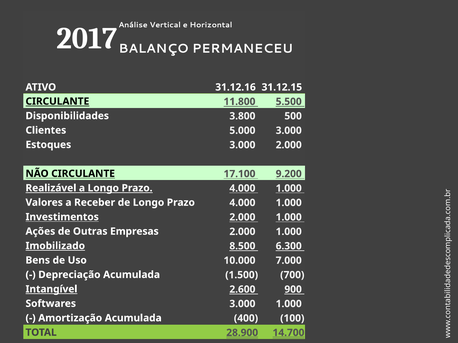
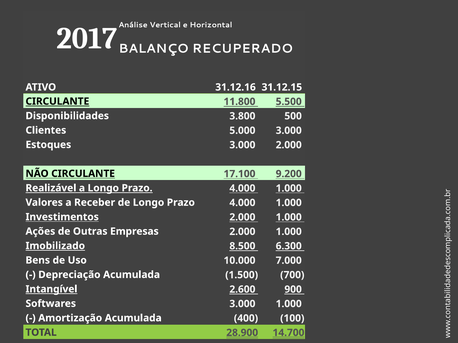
PERMANECEU: PERMANECEU -> RECUPERADO (243, 49)
